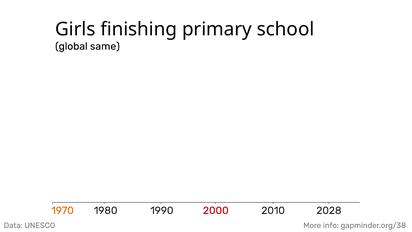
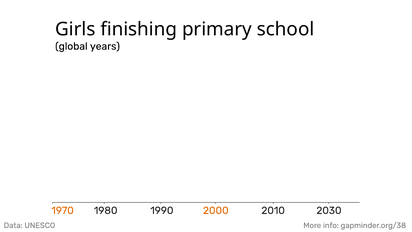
same: same -> years (105, 46)
2000 colour: red -> orange (216, 210)
2028: 2028 -> 2030 (329, 210)
